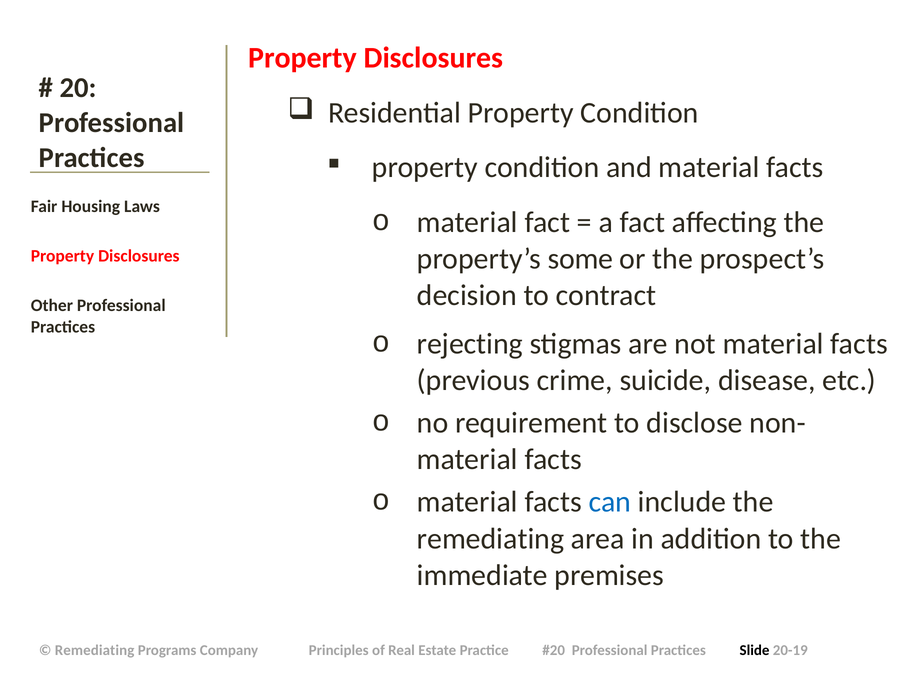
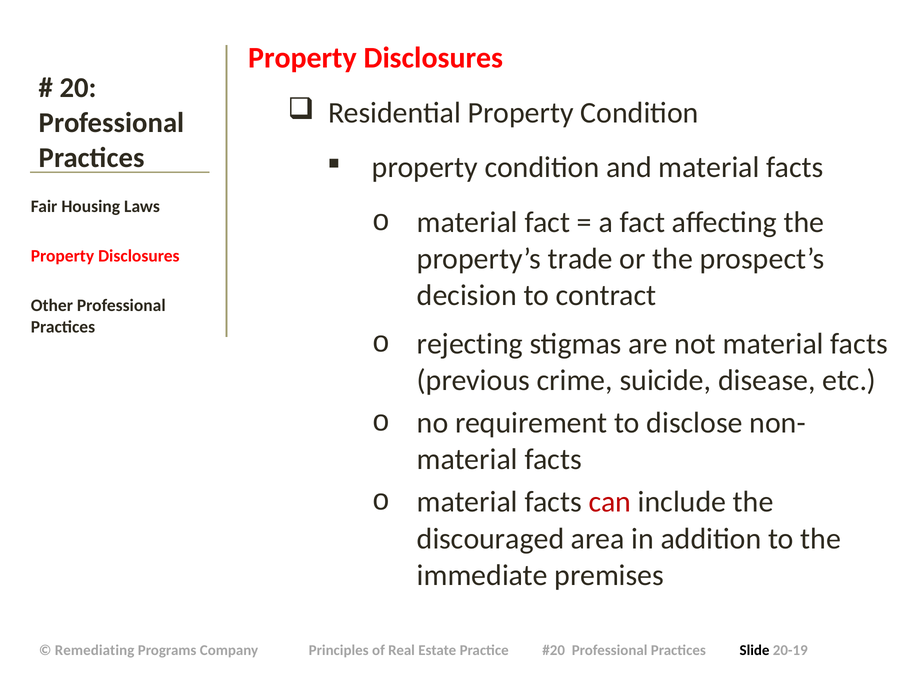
some: some -> trade (580, 259)
can colour: blue -> red (610, 502)
remediating: remediating -> discouraged (491, 538)
